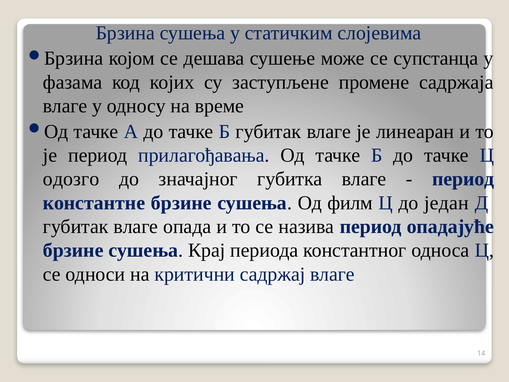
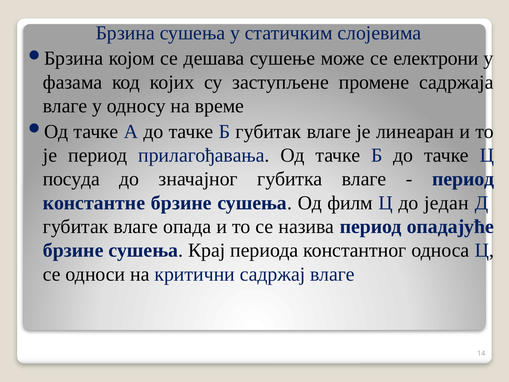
супстанца: супстанца -> електрони (436, 58)
одозго: одозго -> посуда (71, 179)
